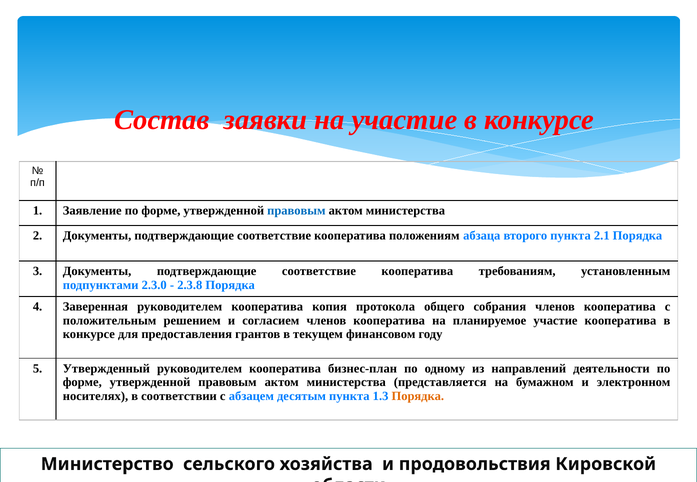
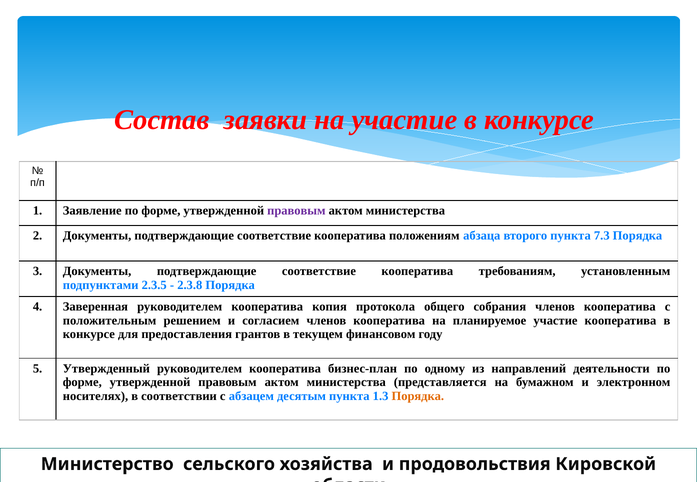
правовым colour: blue -> purple (296, 211)
2.1: 2.1 -> 7.3 (602, 236)
2.3.0: 2.3.0 -> 2.3.5 (154, 285)
